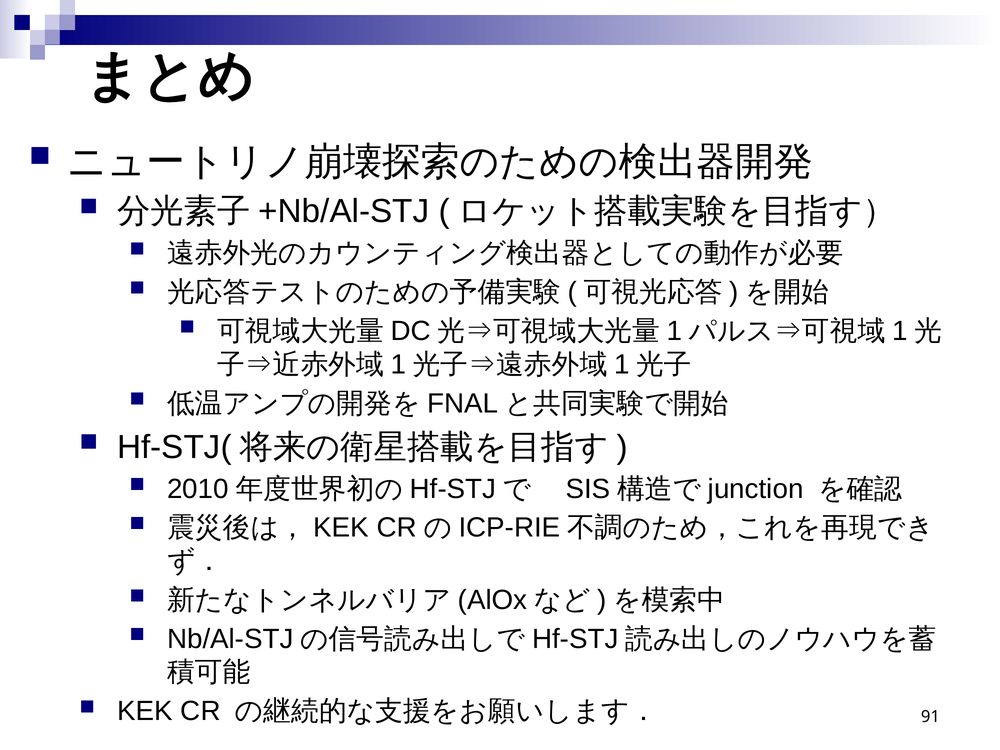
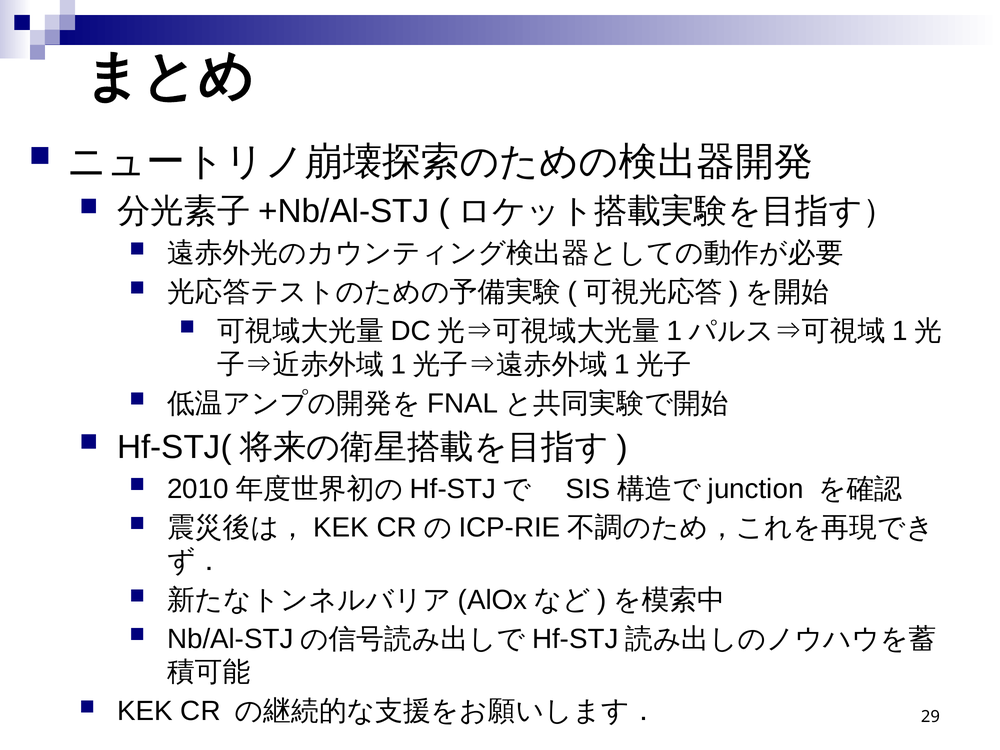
91: 91 -> 29 (930, 717)
